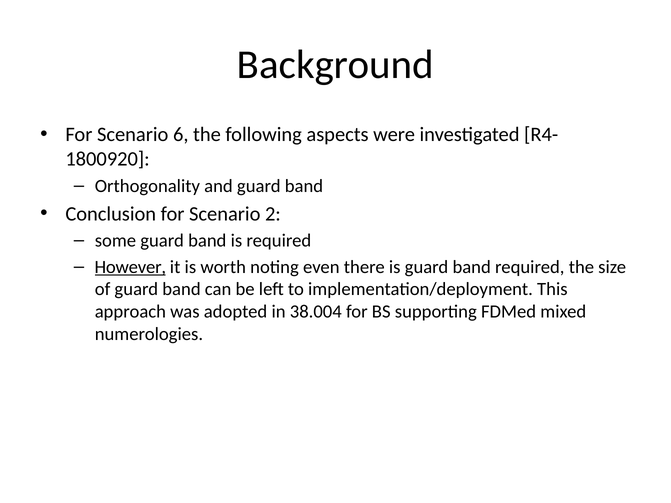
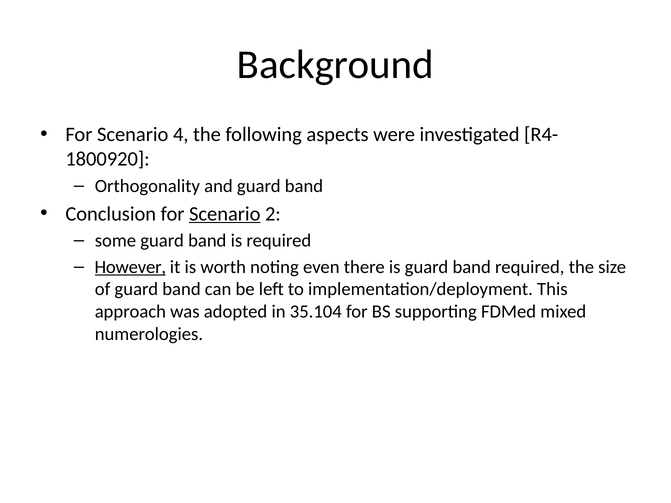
6: 6 -> 4 (181, 134)
Scenario underline: none -> present (225, 214)
38.004: 38.004 -> 35.104 (316, 312)
